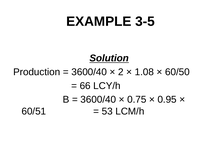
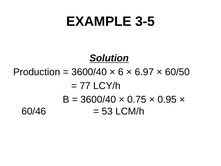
2: 2 -> 6 (121, 72)
1.08: 1.08 -> 6.97 (144, 72)
66: 66 -> 77 (85, 86)
60/51: 60/51 -> 60/46 (34, 111)
